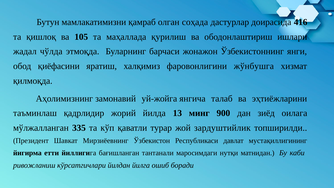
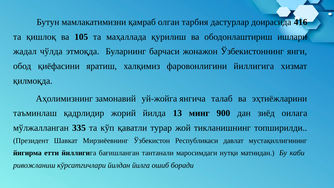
соҳада: соҳада -> тарбия (195, 22)
фаровонлигини жўнбушга: жўнбушга -> йиллигига (254, 66)
зардуштийлик: зардуштийлик -> тикланишнинг (222, 128)
